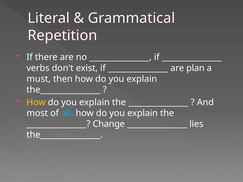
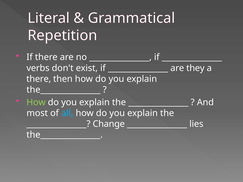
plan: plan -> they (195, 68)
must: must -> there (39, 79)
How colour: yellow -> light green (36, 102)
